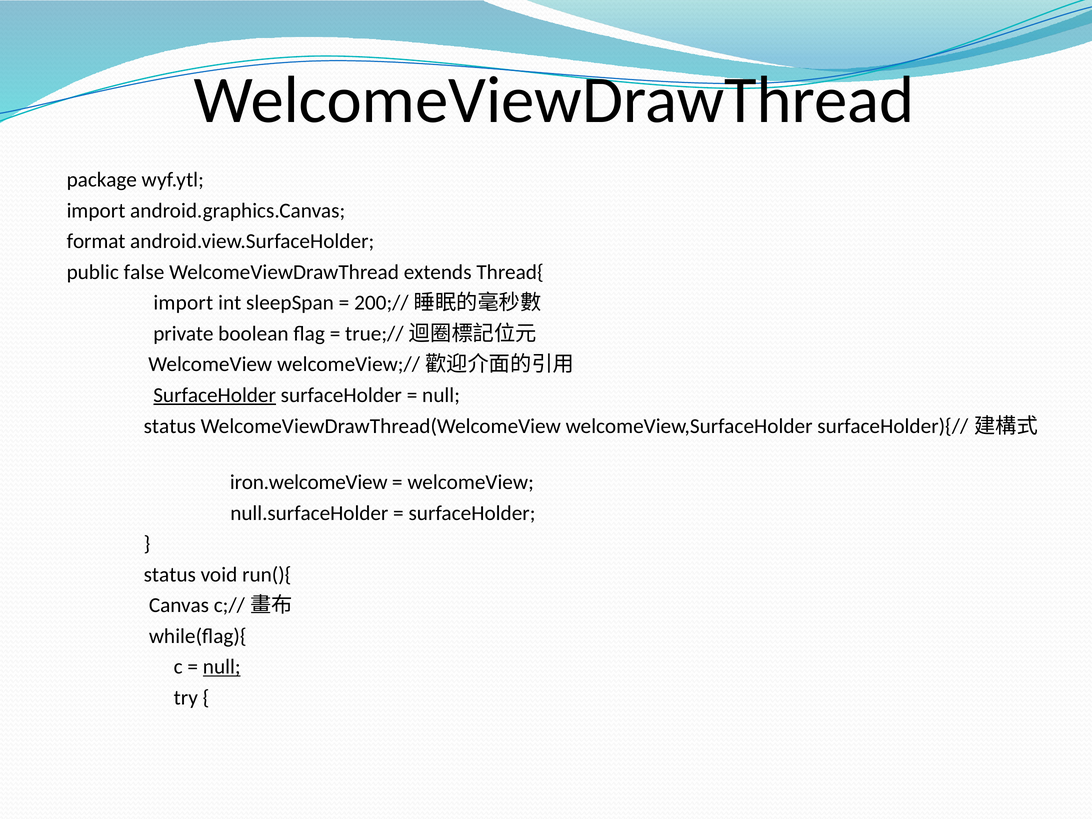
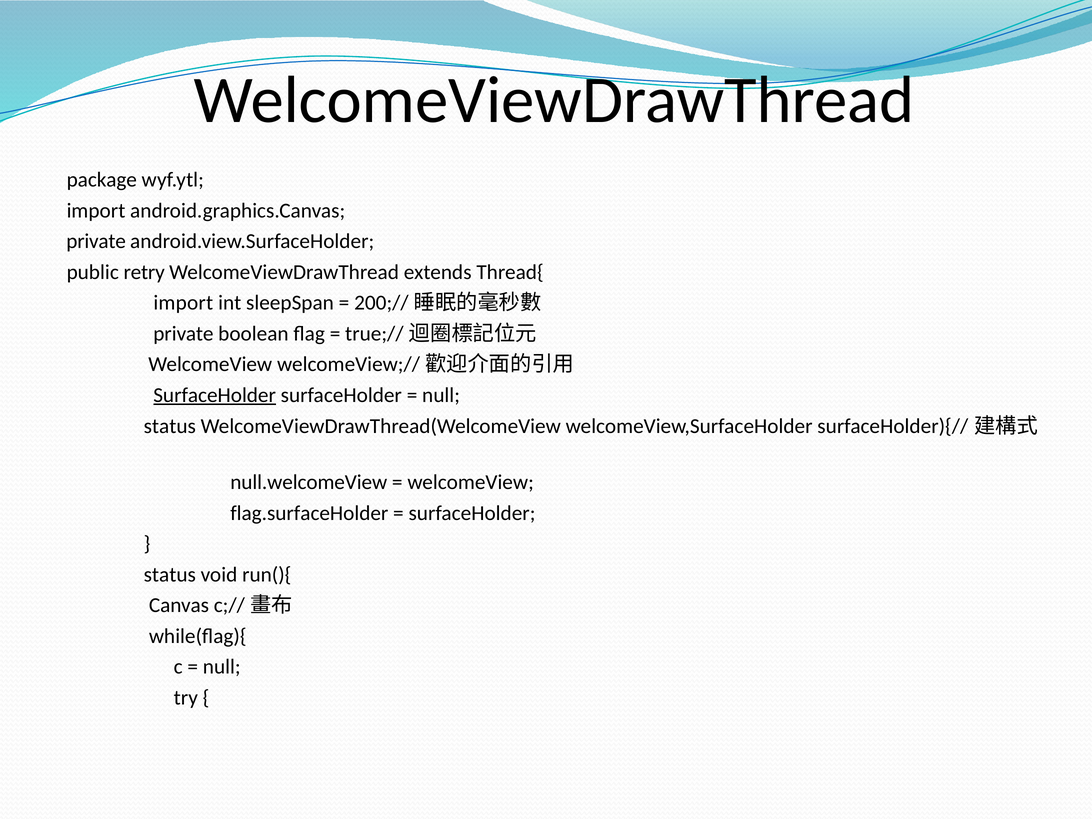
format: format -> private (96, 241)
false: false -> retry (144, 272)
iron.welcomeView: iron.welcomeView -> null.welcomeView (309, 482)
null.surfaceHolder: null.surfaceHolder -> flag.surfaceHolder (309, 513)
null underline: present -> none (222, 667)
